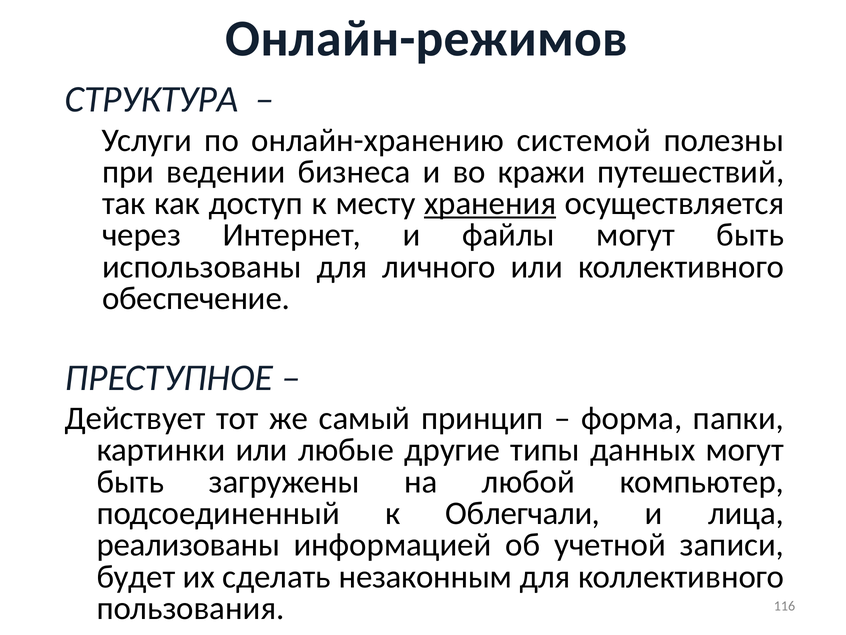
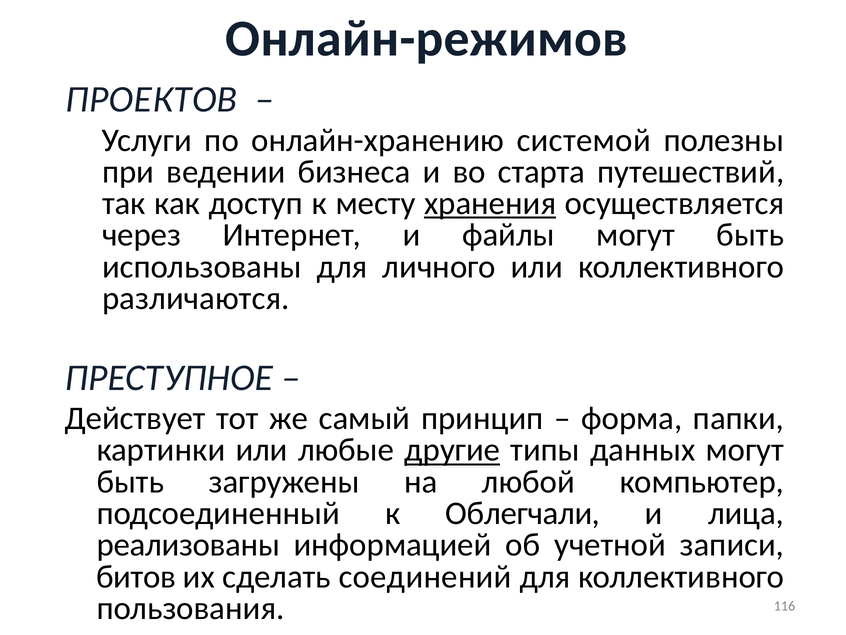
СТРУКТУРА: СТРУКТУРА -> ПРОЕКТОВ (151, 99)
кражи: кражи -> старта (542, 172)
обеспечение: обеспечение -> различаются (196, 298)
другие underline: none -> present (452, 450)
будет: будет -> битов (136, 576)
незаконным: незаконным -> соединений (425, 576)
